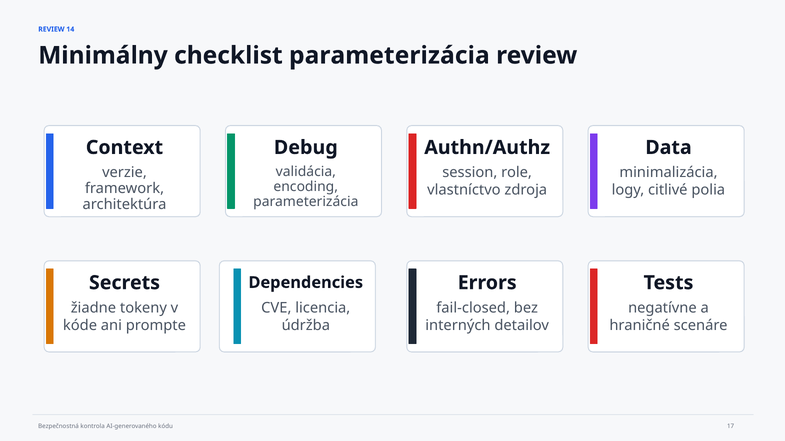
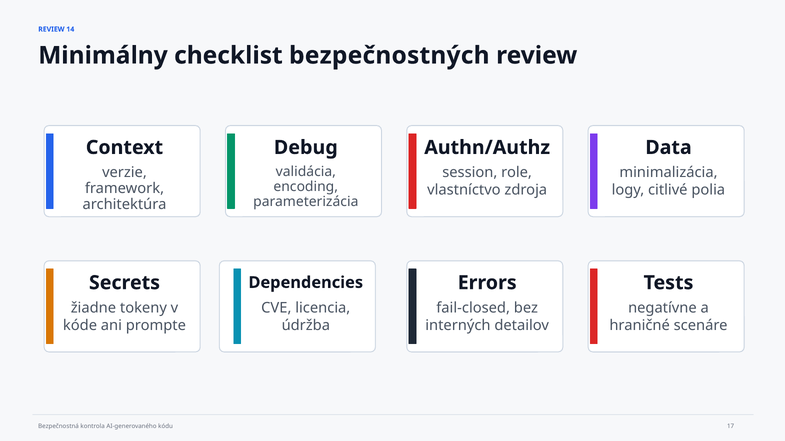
checklist parameterizácia: parameterizácia -> bezpečnostných (389, 56)
